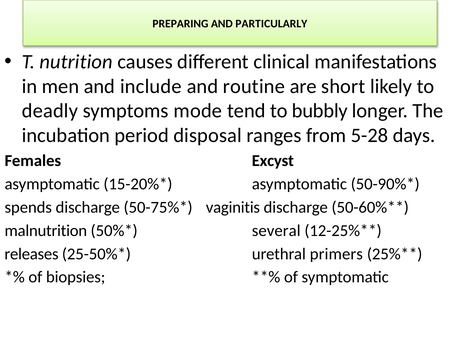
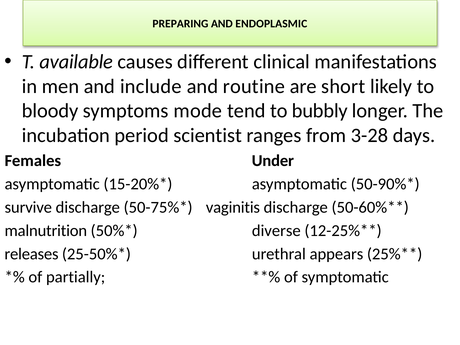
PARTICULARLY: PARTICULARLY -> ENDOPLASMIC (271, 24)
nutrition: nutrition -> available (76, 62)
deadly: deadly -> bloody (50, 111)
disposal: disposal -> scientist (208, 135)
5-28: 5-28 -> 3-28 (369, 135)
Excyst: Excyst -> Under (273, 161)
spends: spends -> survive (28, 207)
several: several -> diverse (276, 231)
primers: primers -> appears (336, 254)
biopsies: biopsies -> partially (76, 277)
